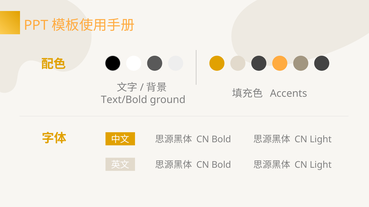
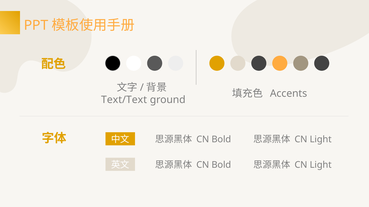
Text/Bold: Text/Bold -> Text/Text (124, 100)
